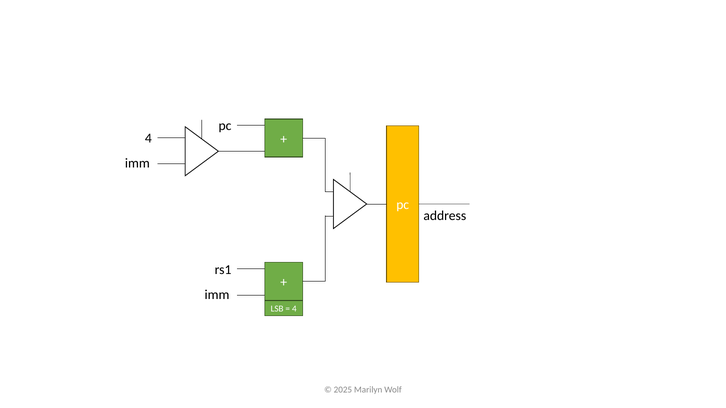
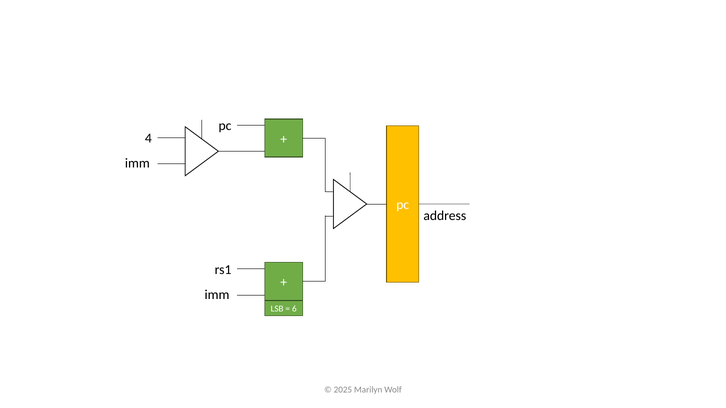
4: 4 -> 6 (294, 309)
